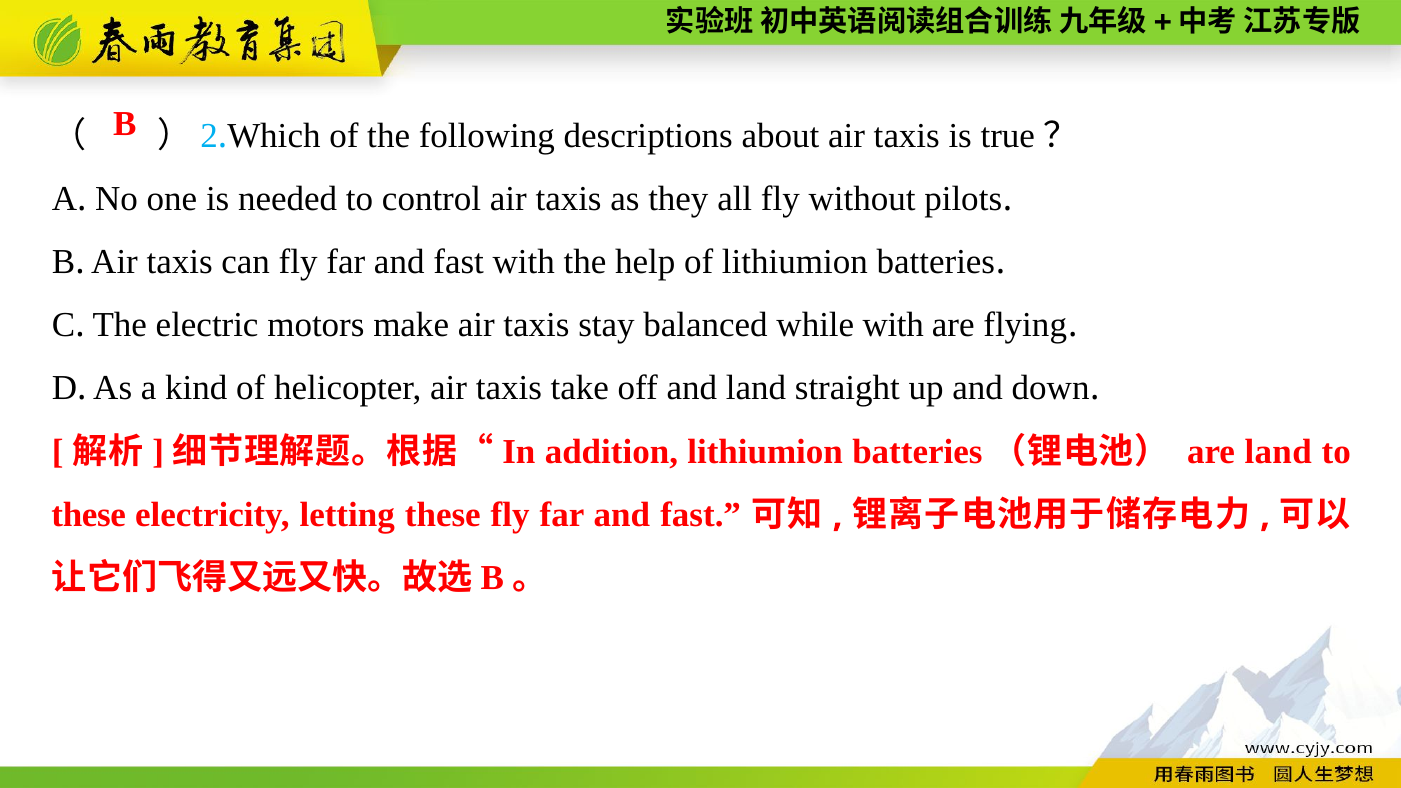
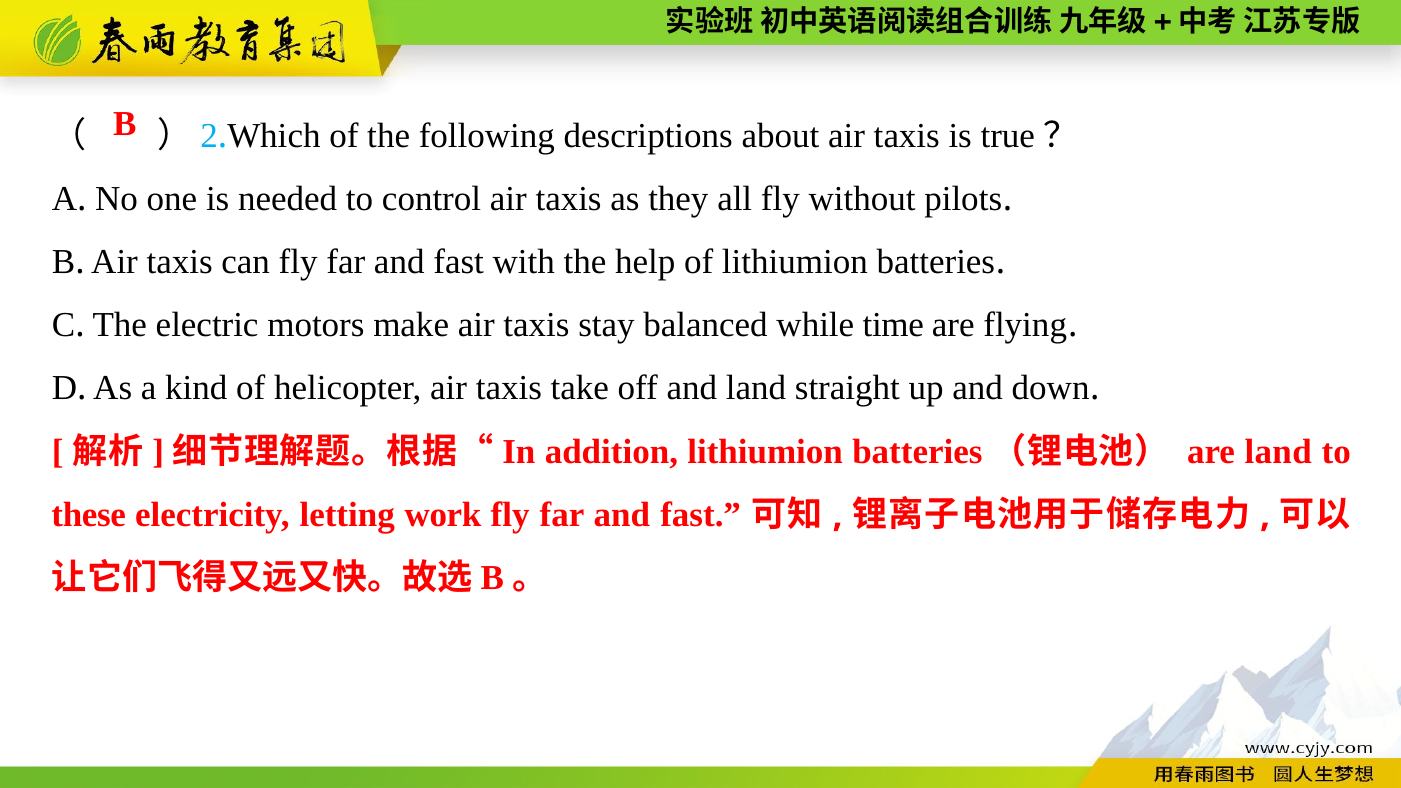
while with: with -> time (893, 325)
letting these: these -> work (443, 515)
